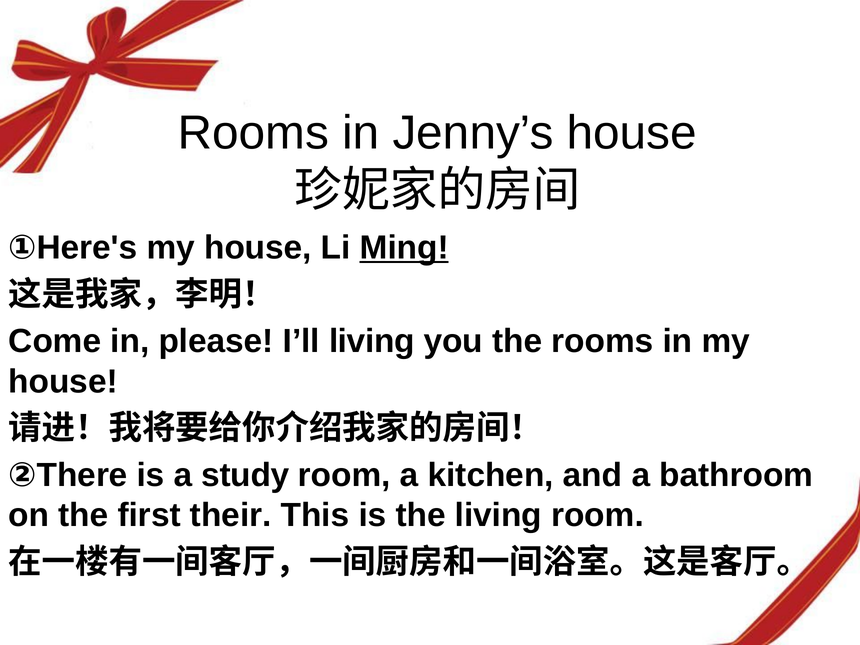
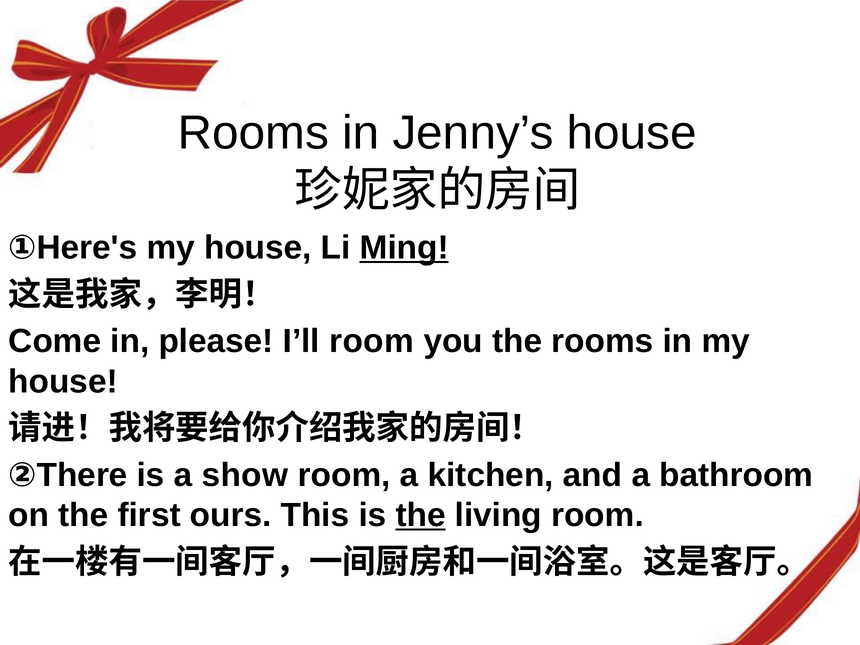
I’ll living: living -> room (371, 341)
study: study -> show (245, 475)
their: their -> ours (231, 515)
the underline: none -> present (421, 515)
